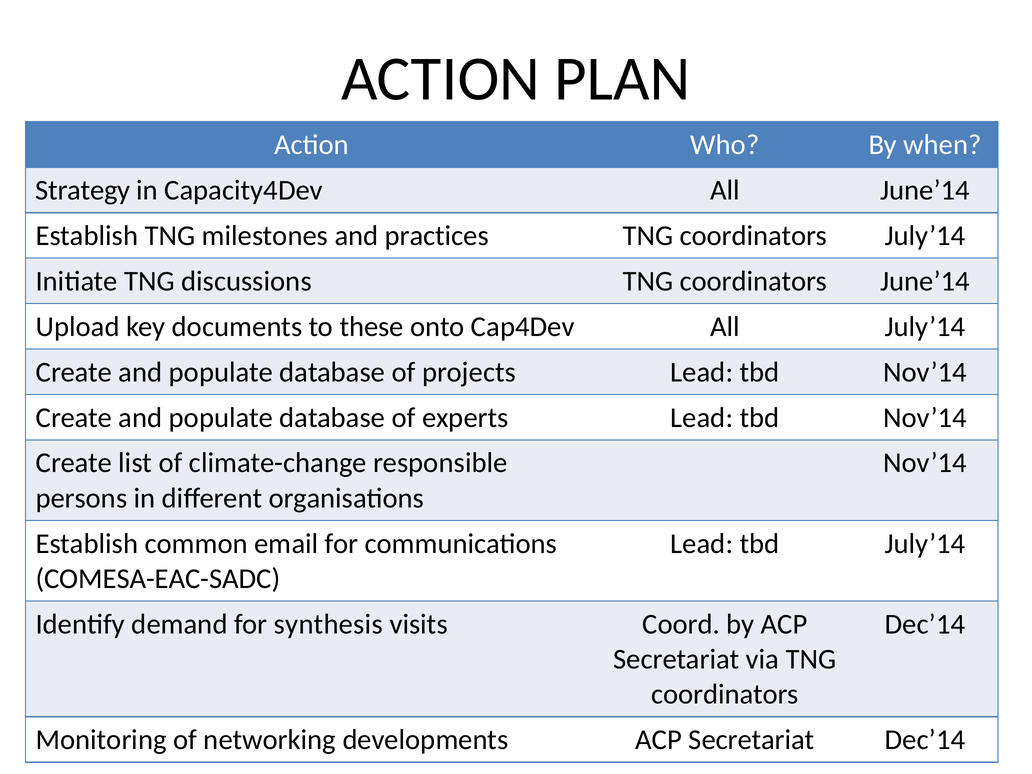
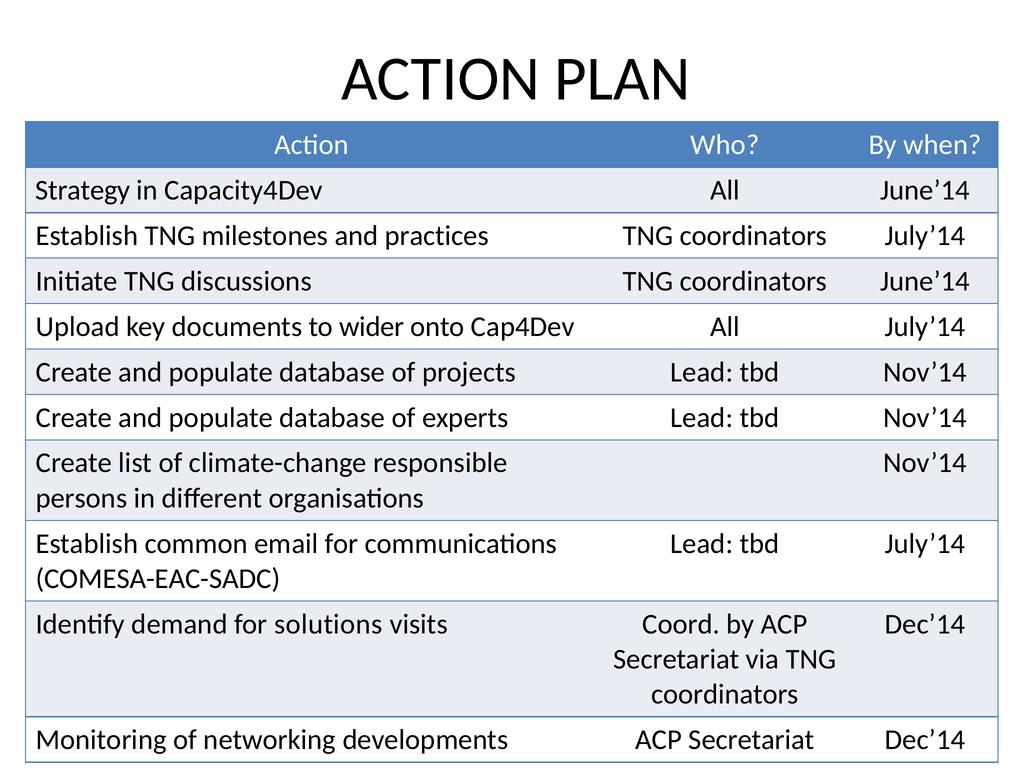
these: these -> wider (372, 327)
synthesis: synthesis -> solutions (328, 624)
